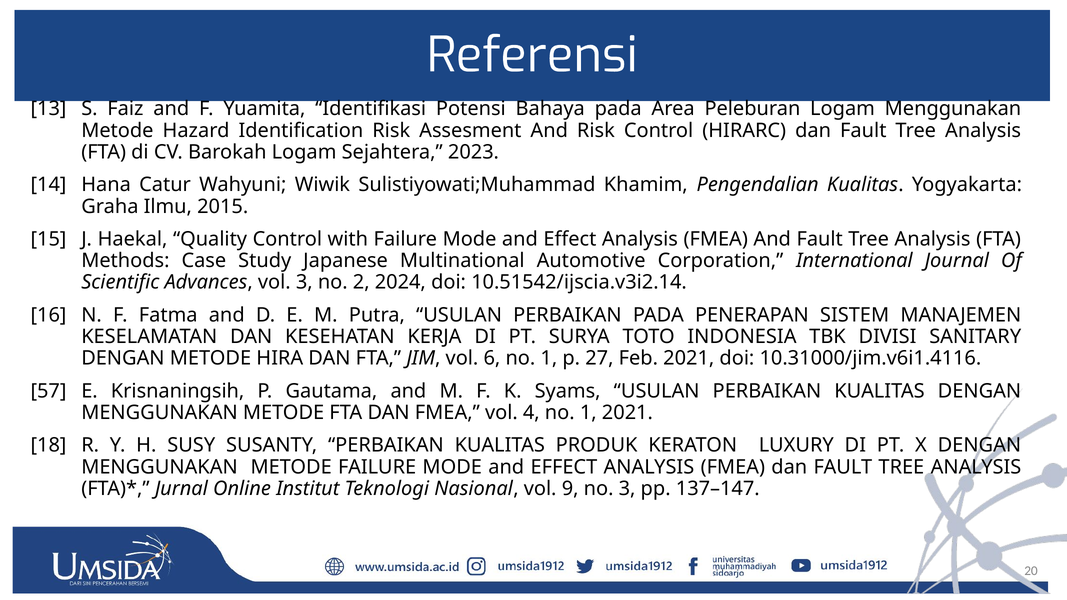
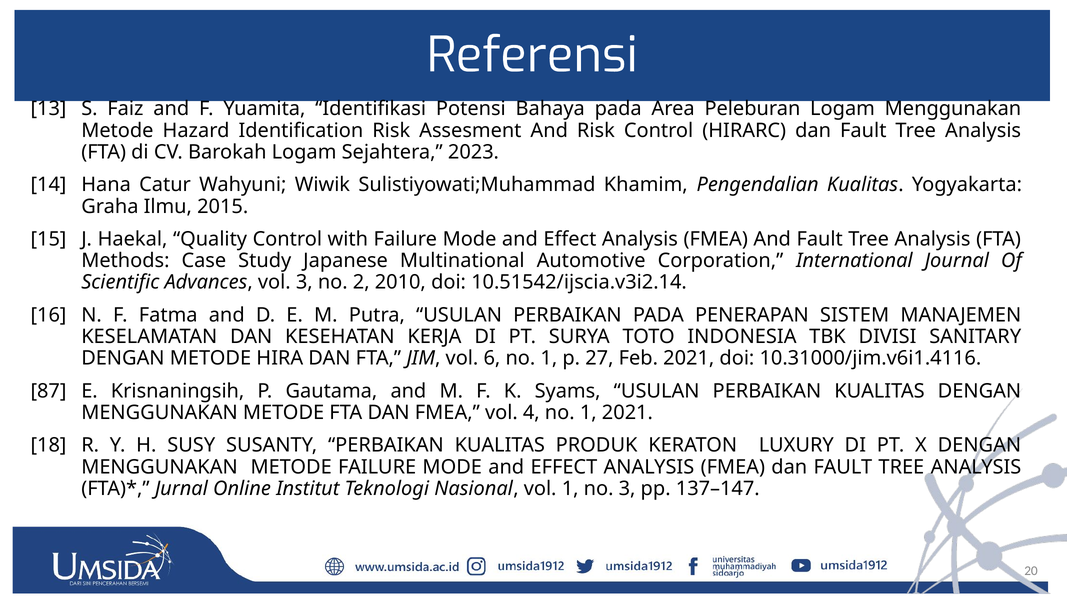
2024: 2024 -> 2010 (400, 282)
57: 57 -> 87 (48, 391)
vol 9: 9 -> 1 (570, 489)
